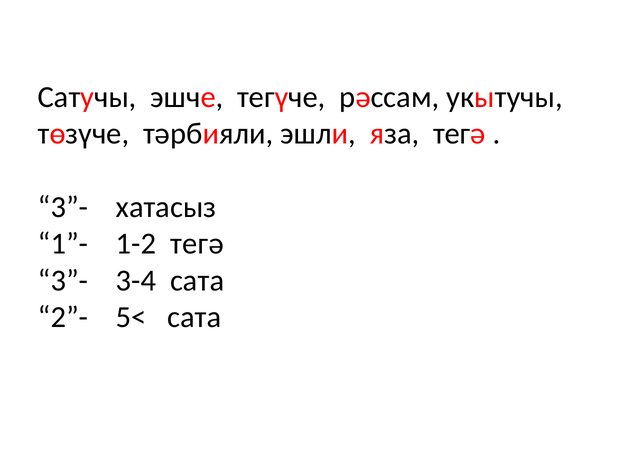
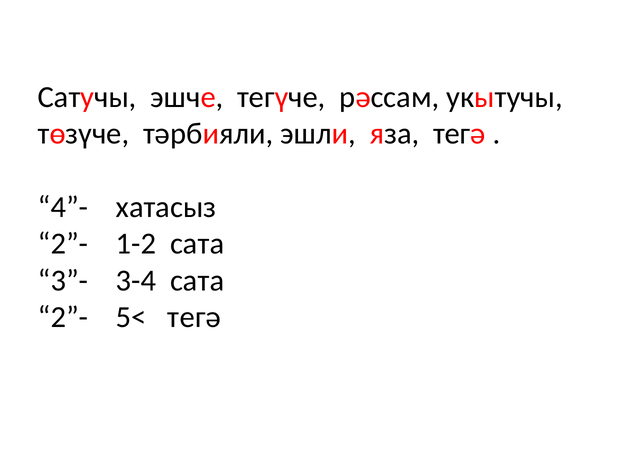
3”-: 3”- -> 4”- (63, 207)
1”-: 1”- -> 2”- (63, 244)
1-2 тегә: тегә -> сата (197, 244)
5˂ сата: сата -> тегә (194, 317)
